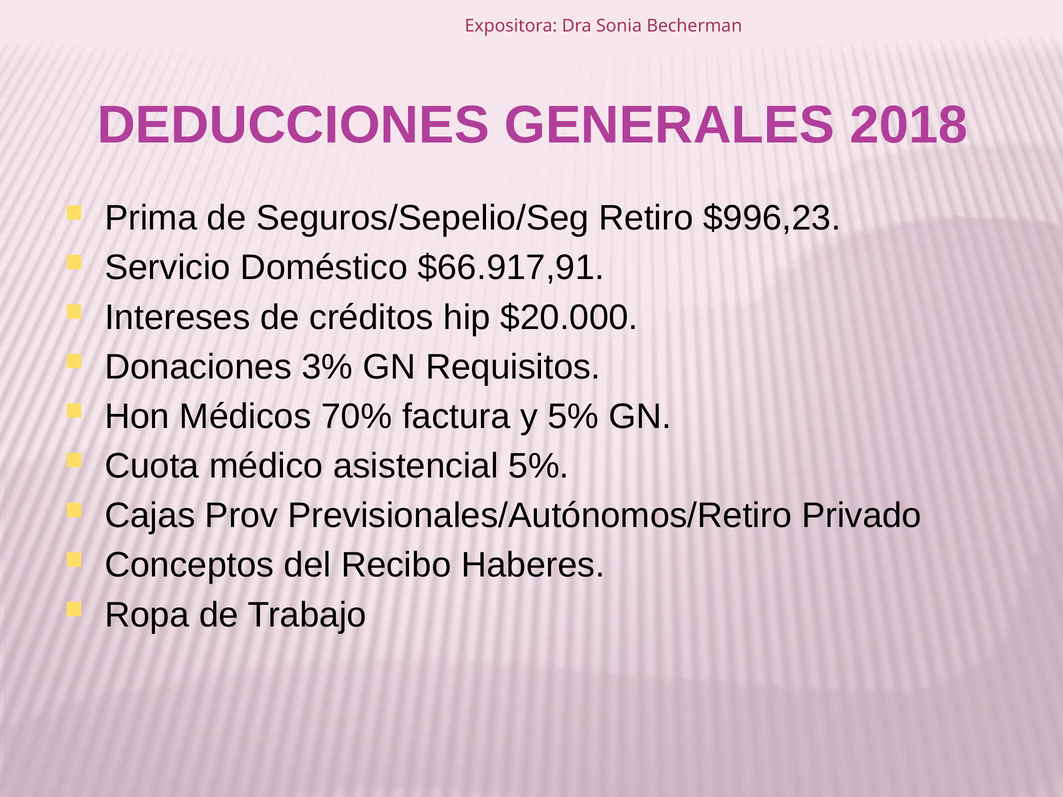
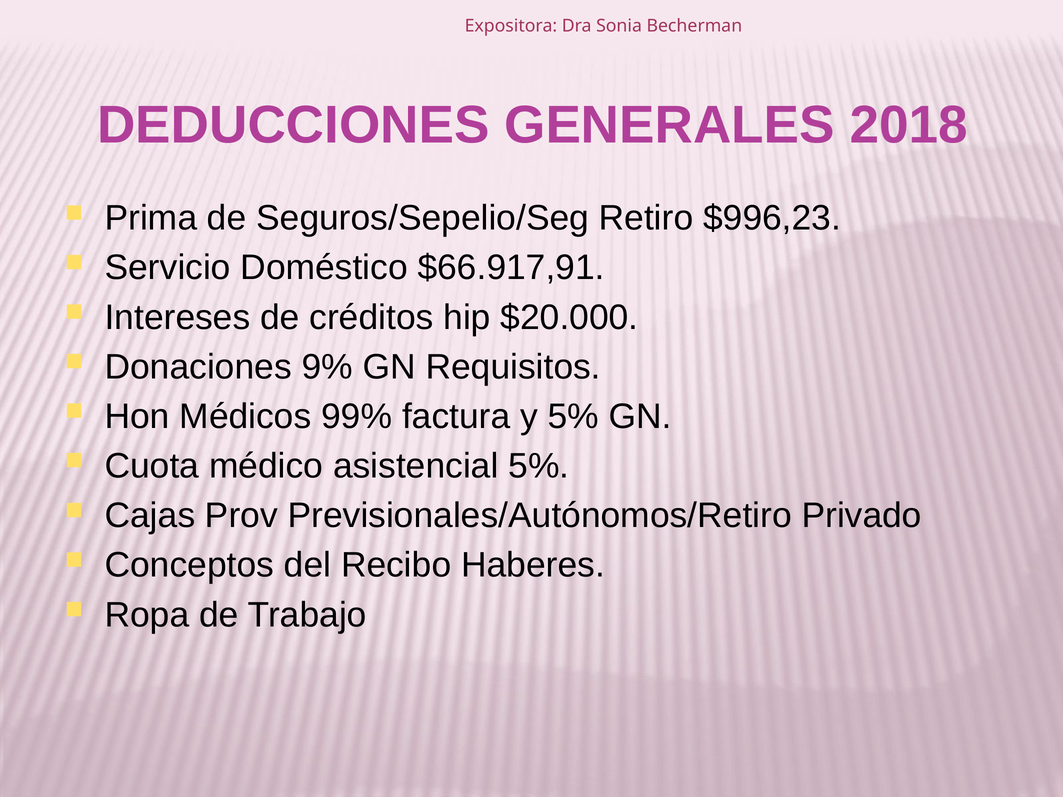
3%: 3% -> 9% (327, 367)
70%: 70% -> 99% (357, 417)
